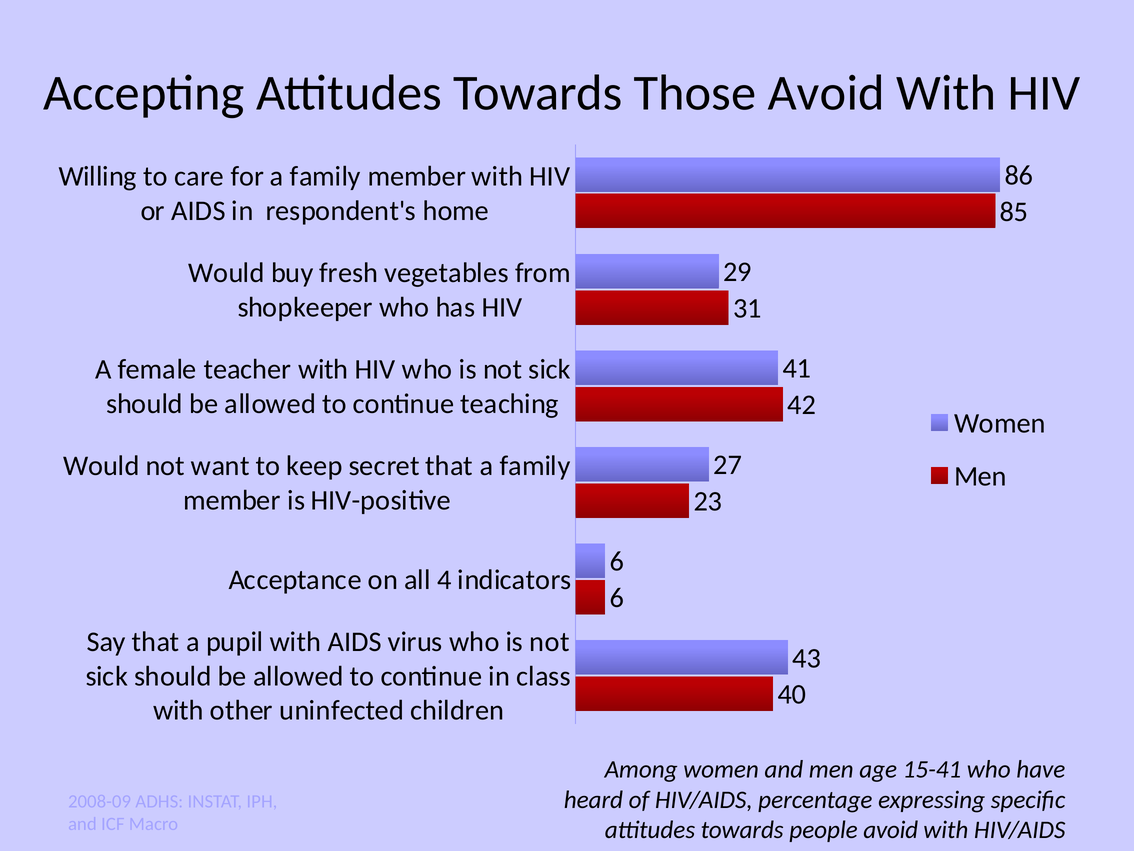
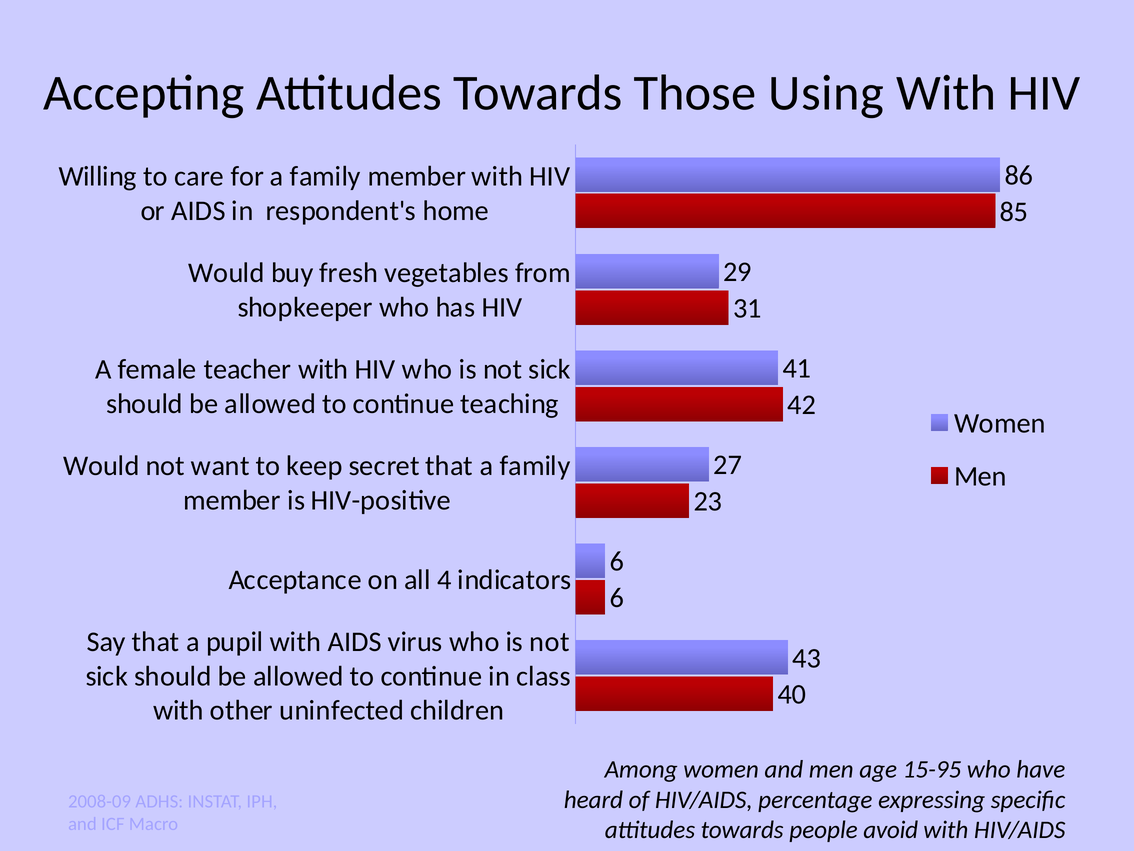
Those Avoid: Avoid -> Using (826, 93)
15-41: 15-41 -> 15-95 (932, 769)
